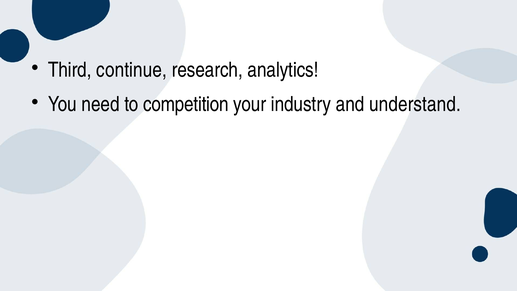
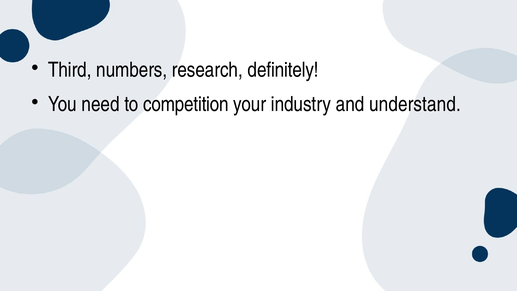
continue: continue -> numbers (132, 70)
analytics: analytics -> definitely (283, 70)
